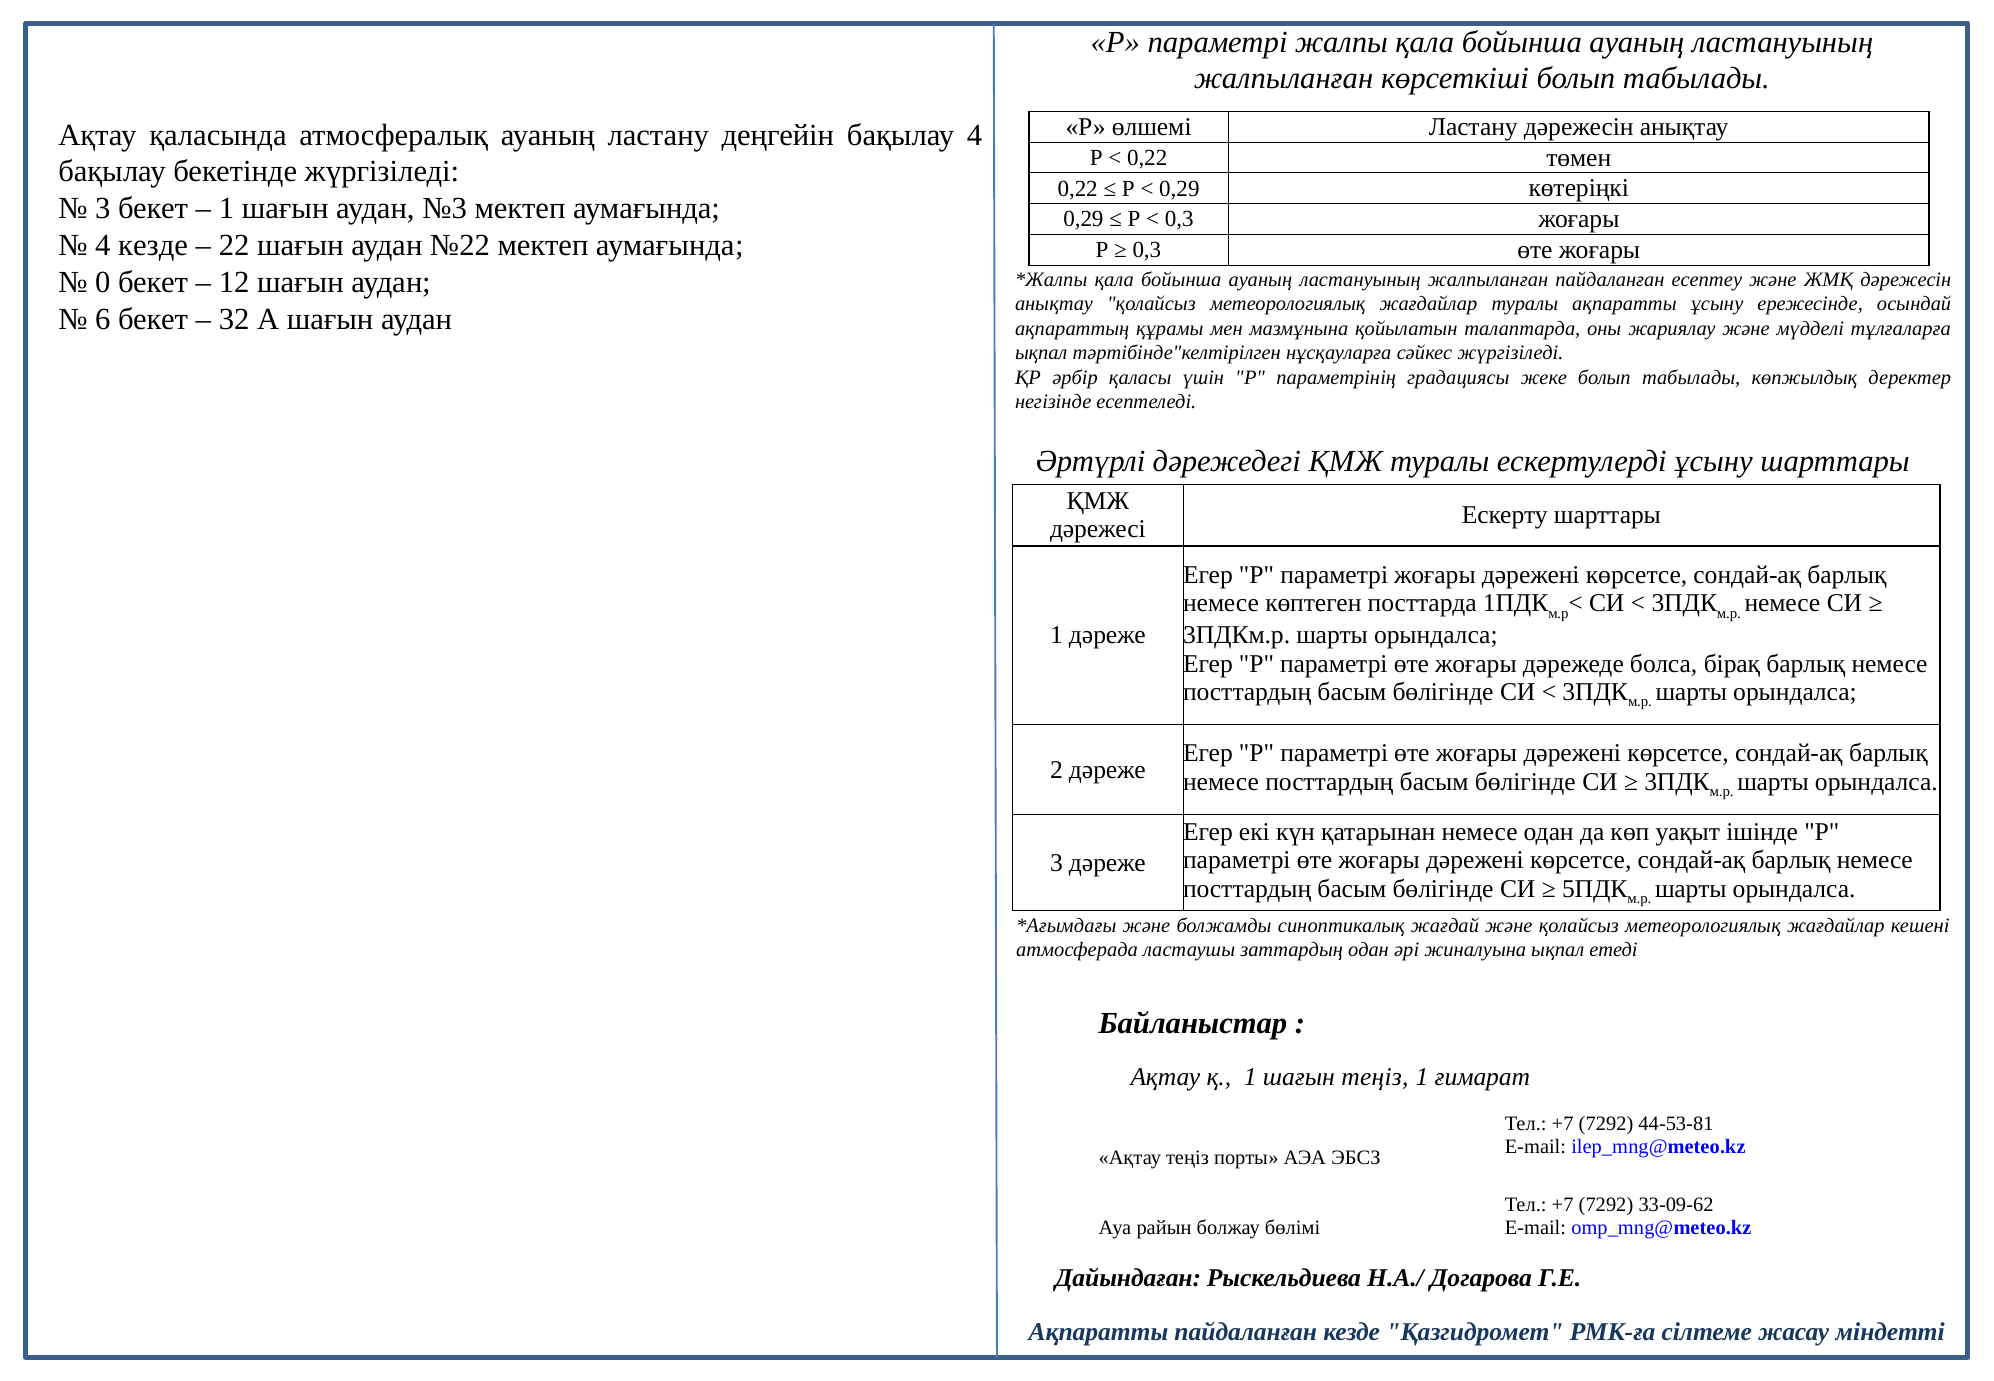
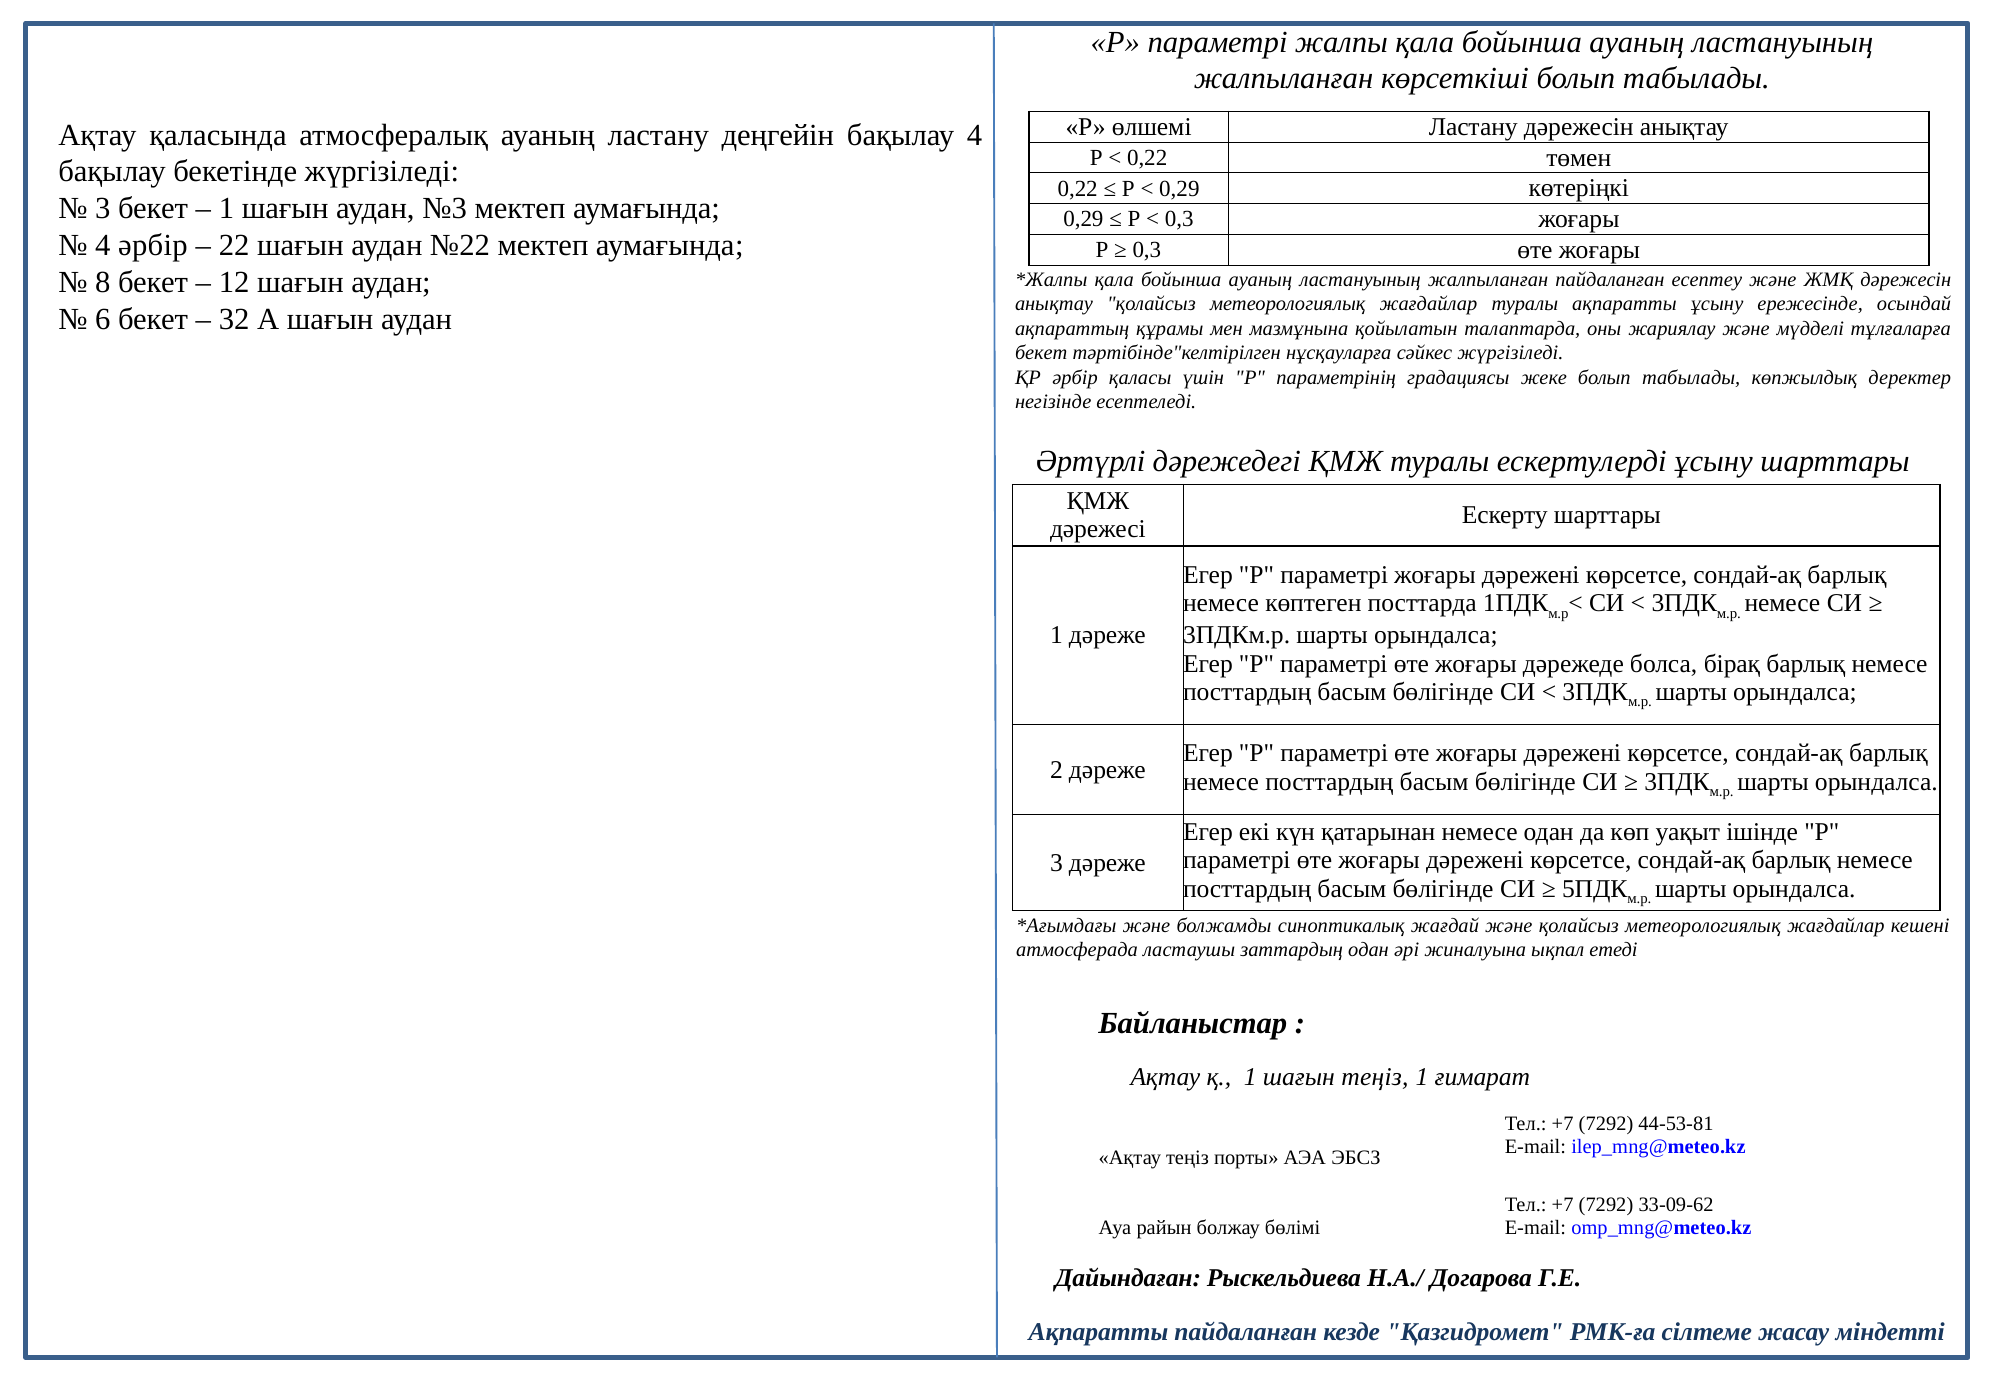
4 кезде: кезде -> әрбір (153, 245)
0: 0 -> 8 (103, 282)
ықпал: ықпал -> бекет (1041, 353)
